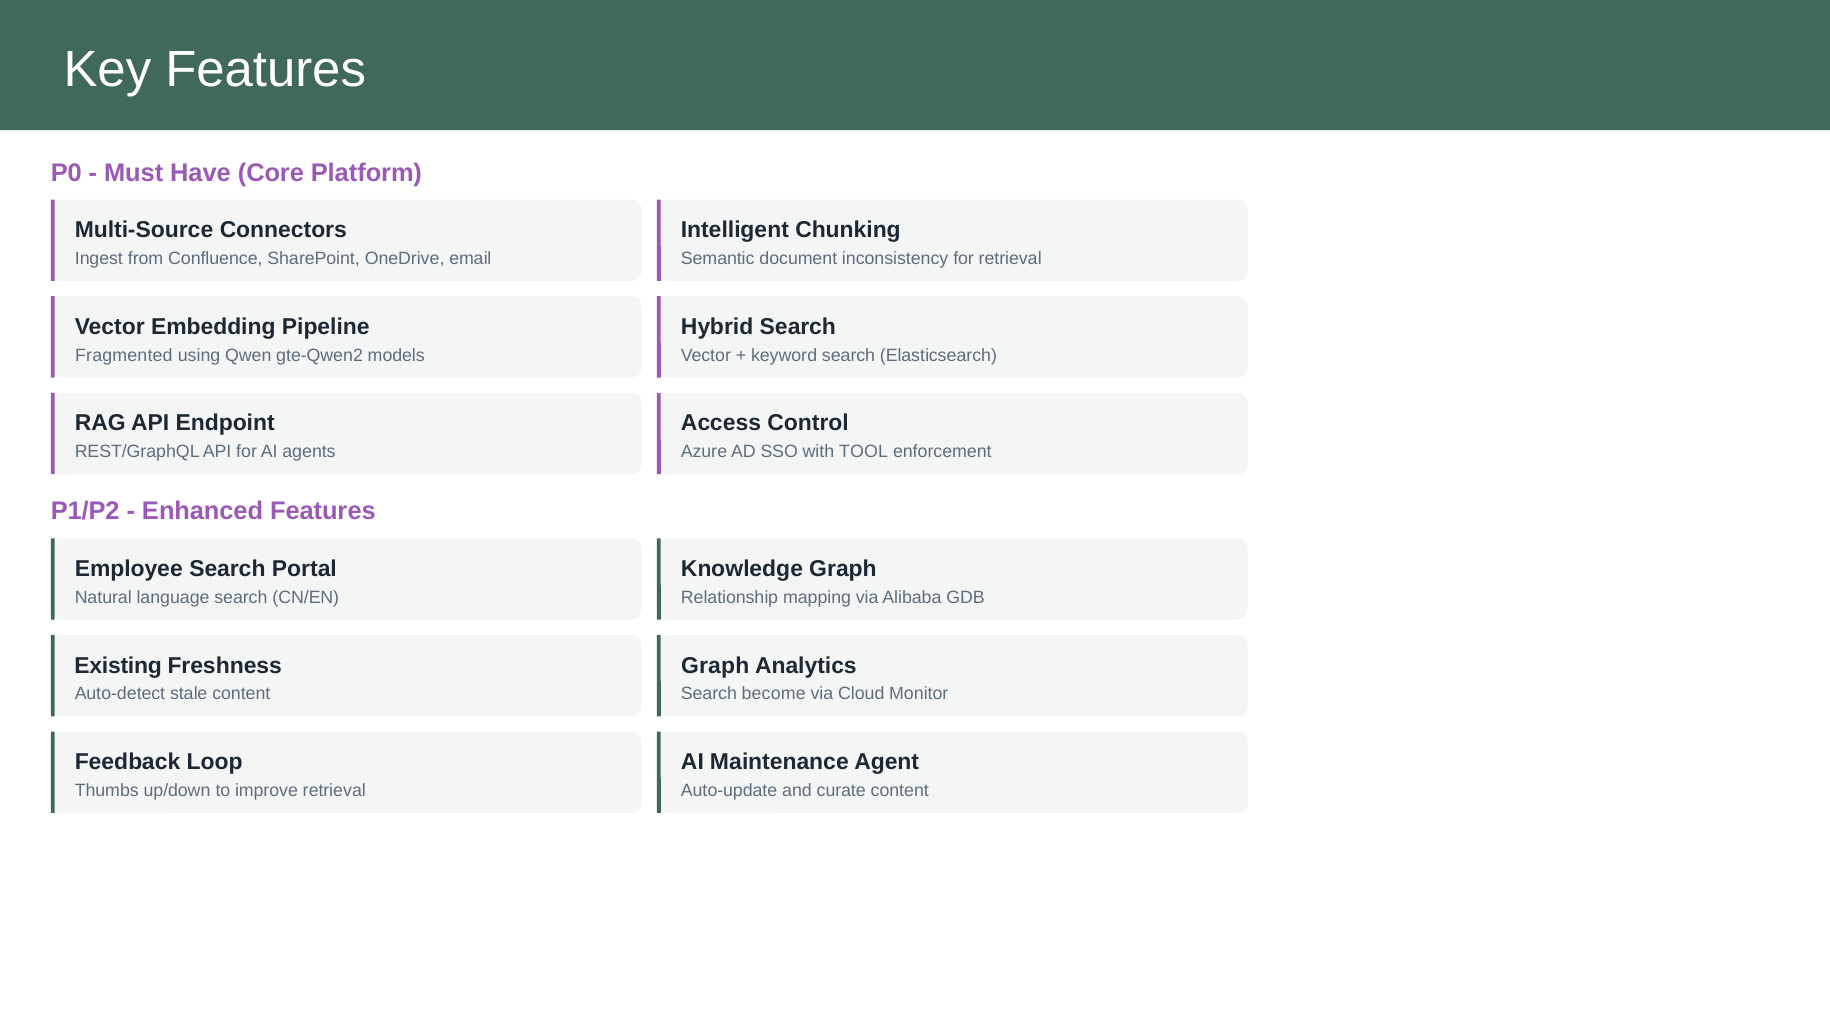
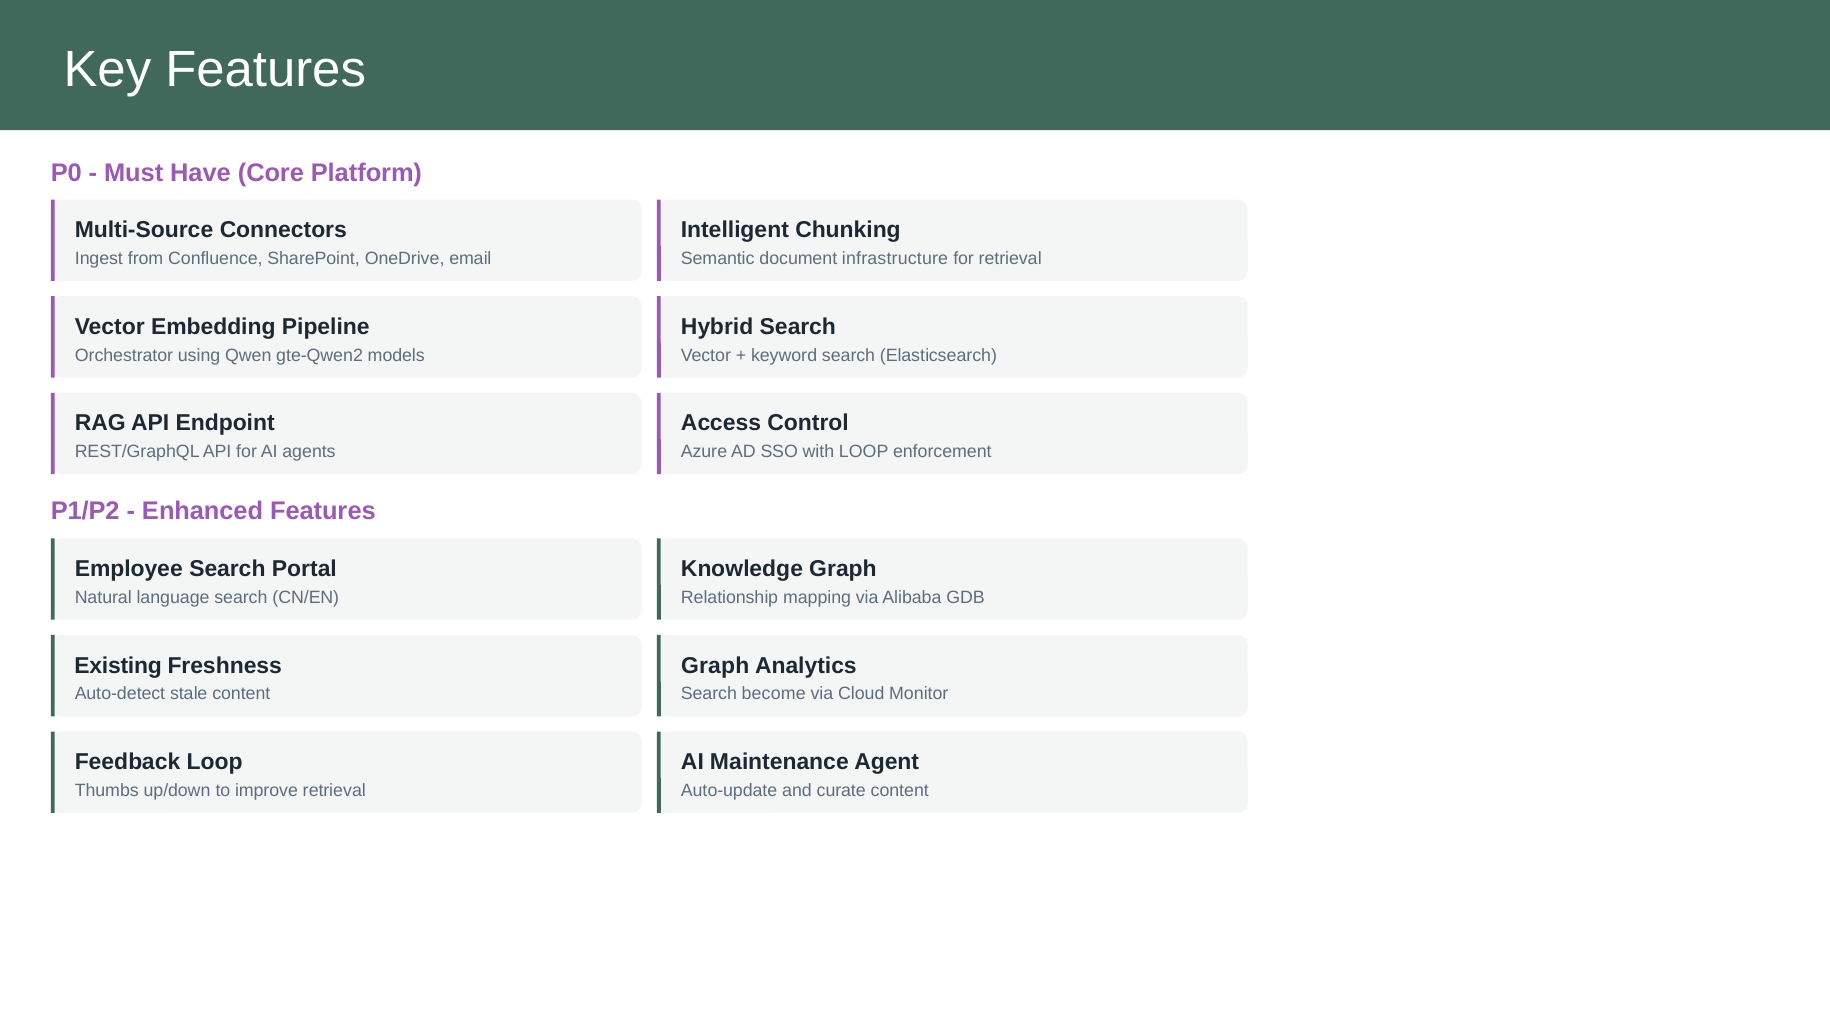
inconsistency: inconsistency -> infrastructure (895, 258)
Fragmented: Fragmented -> Orchestrator (124, 355)
with TOOL: TOOL -> LOOP (864, 452)
